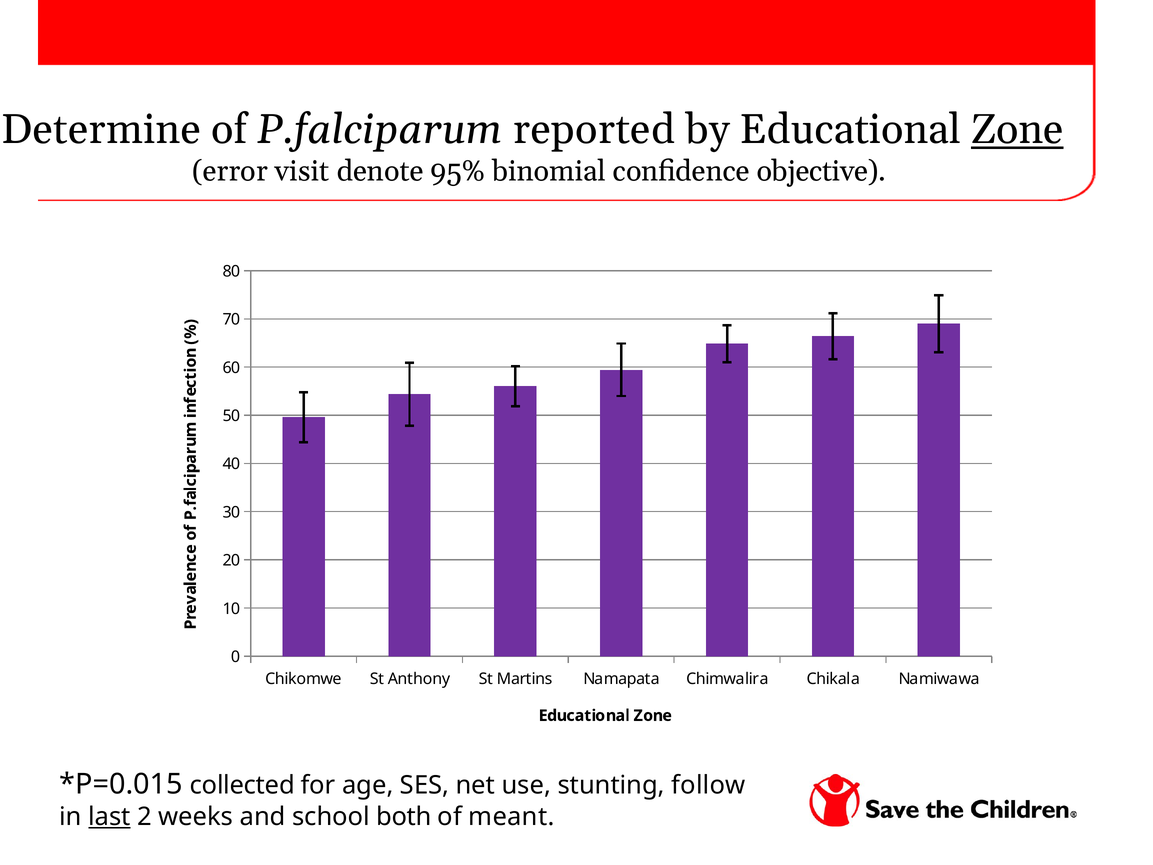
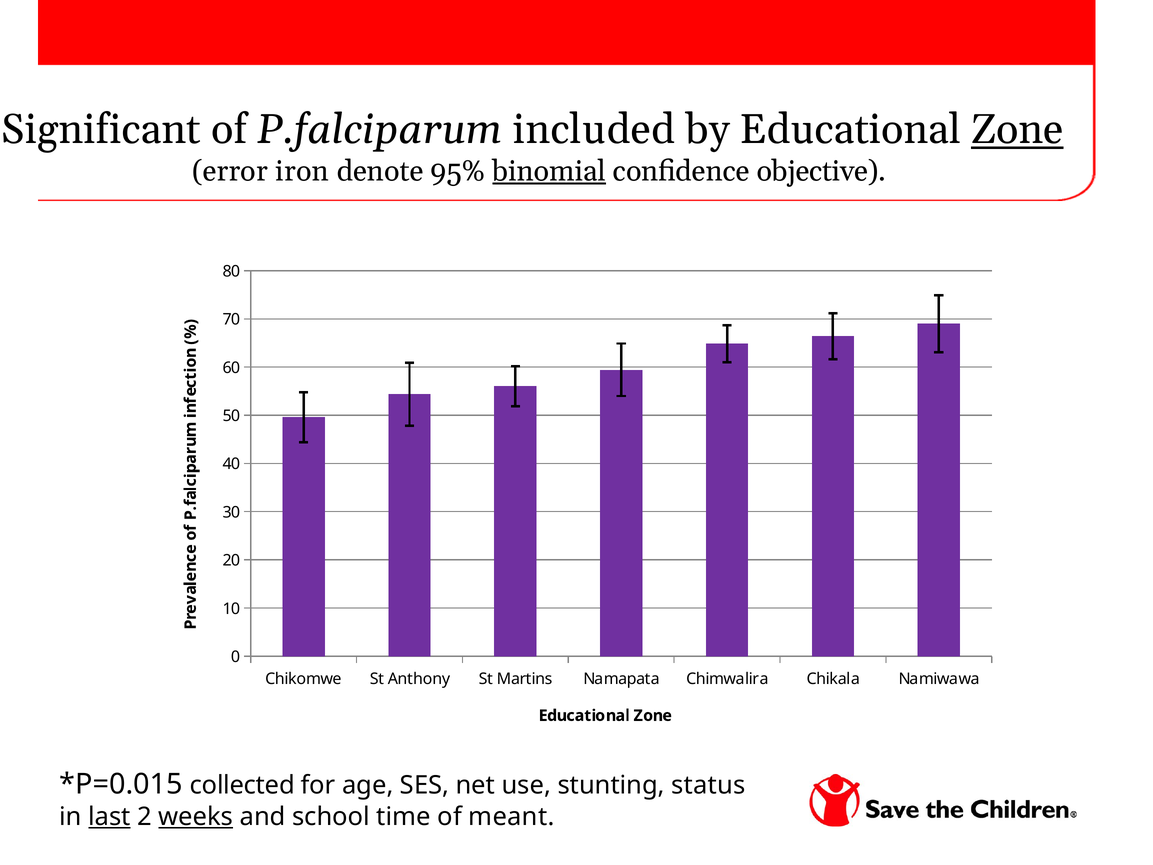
Determine: Determine -> Significant (101, 130)
reported: reported -> included (594, 130)
visit: visit -> iron (302, 171)
binomial underline: none -> present (549, 171)
follow: follow -> status (708, 785)
weeks underline: none -> present (196, 816)
both: both -> time (404, 816)
